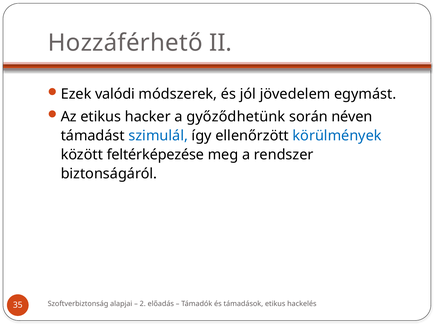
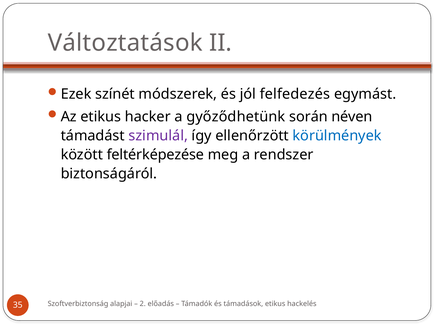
Hozzáférhető: Hozzáférhető -> Változtatások (125, 43)
valódi: valódi -> színét (115, 94)
jövedelem: jövedelem -> felfedezés (295, 94)
szimulál colour: blue -> purple (158, 136)
